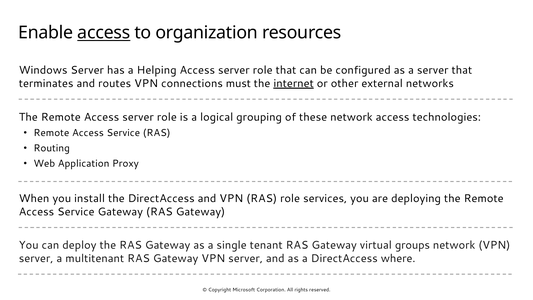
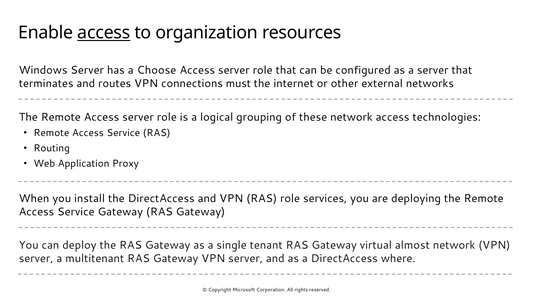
Helping: Helping -> Choose (157, 70)
internet underline: present -> none (294, 83)
groups: groups -> almost (412, 245)
